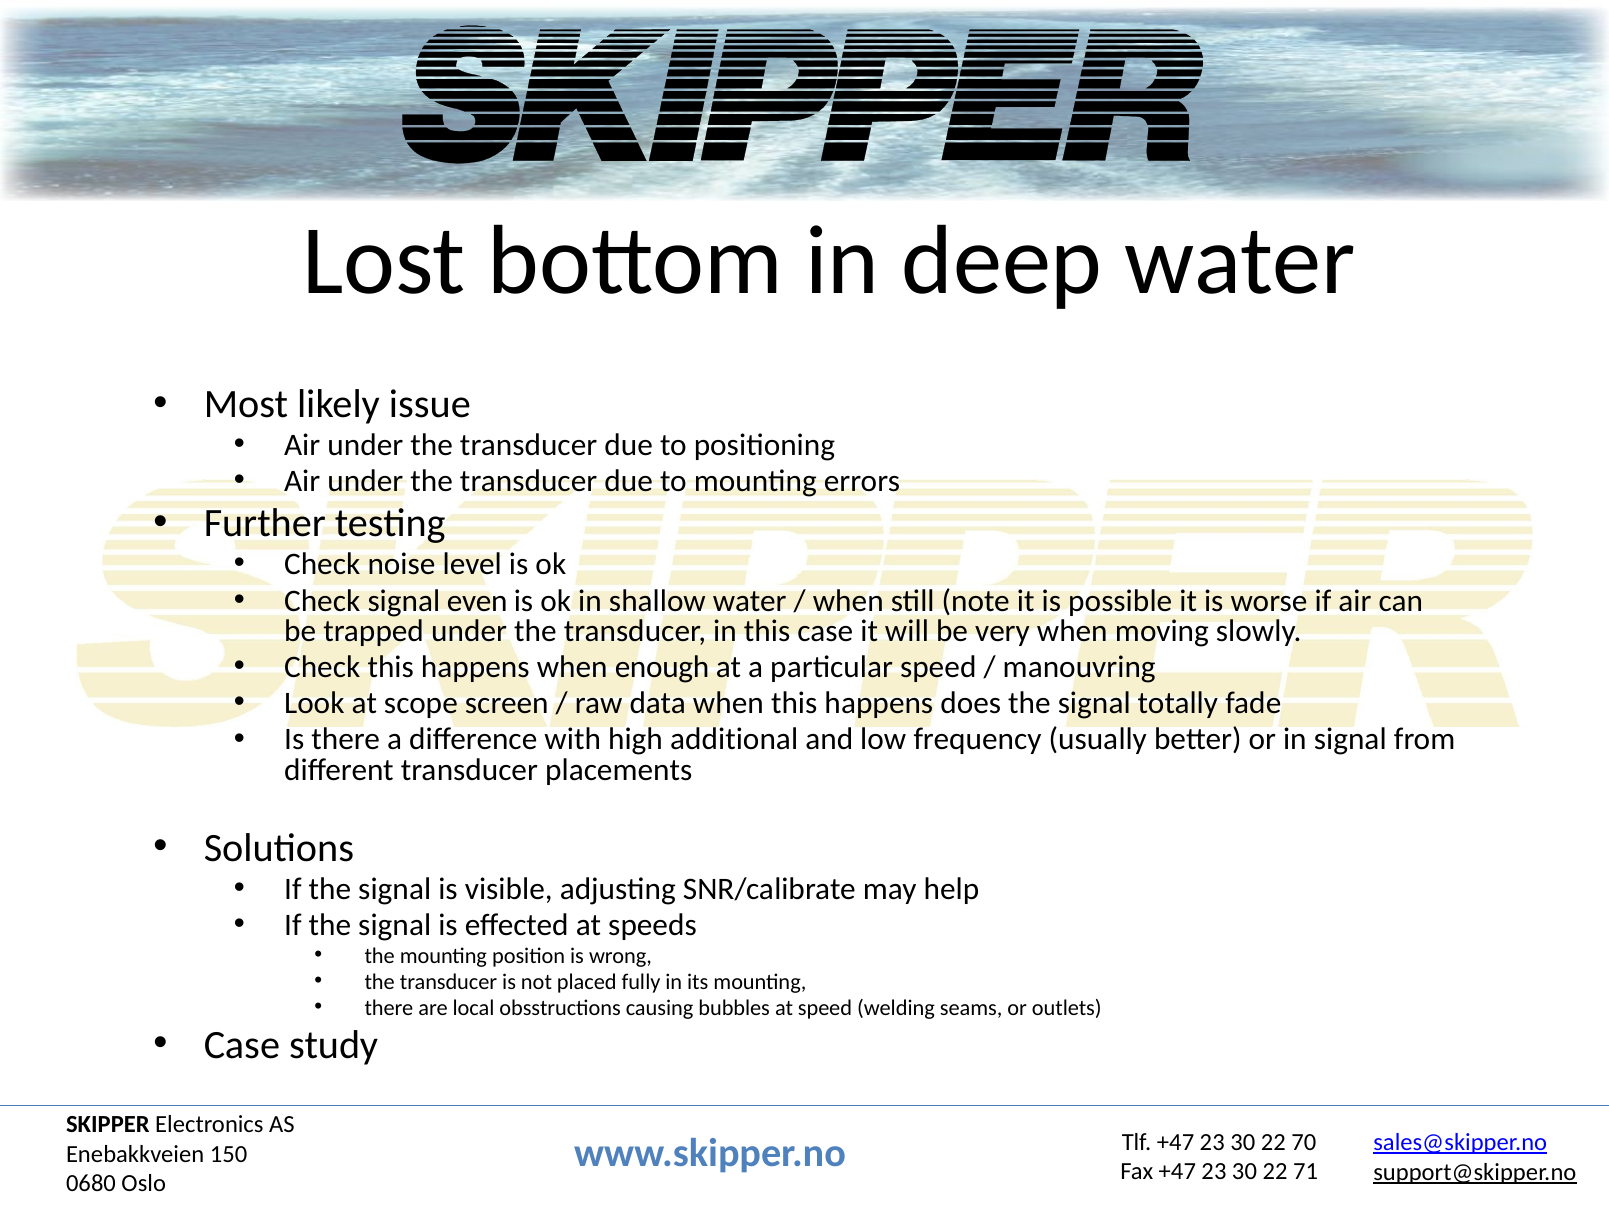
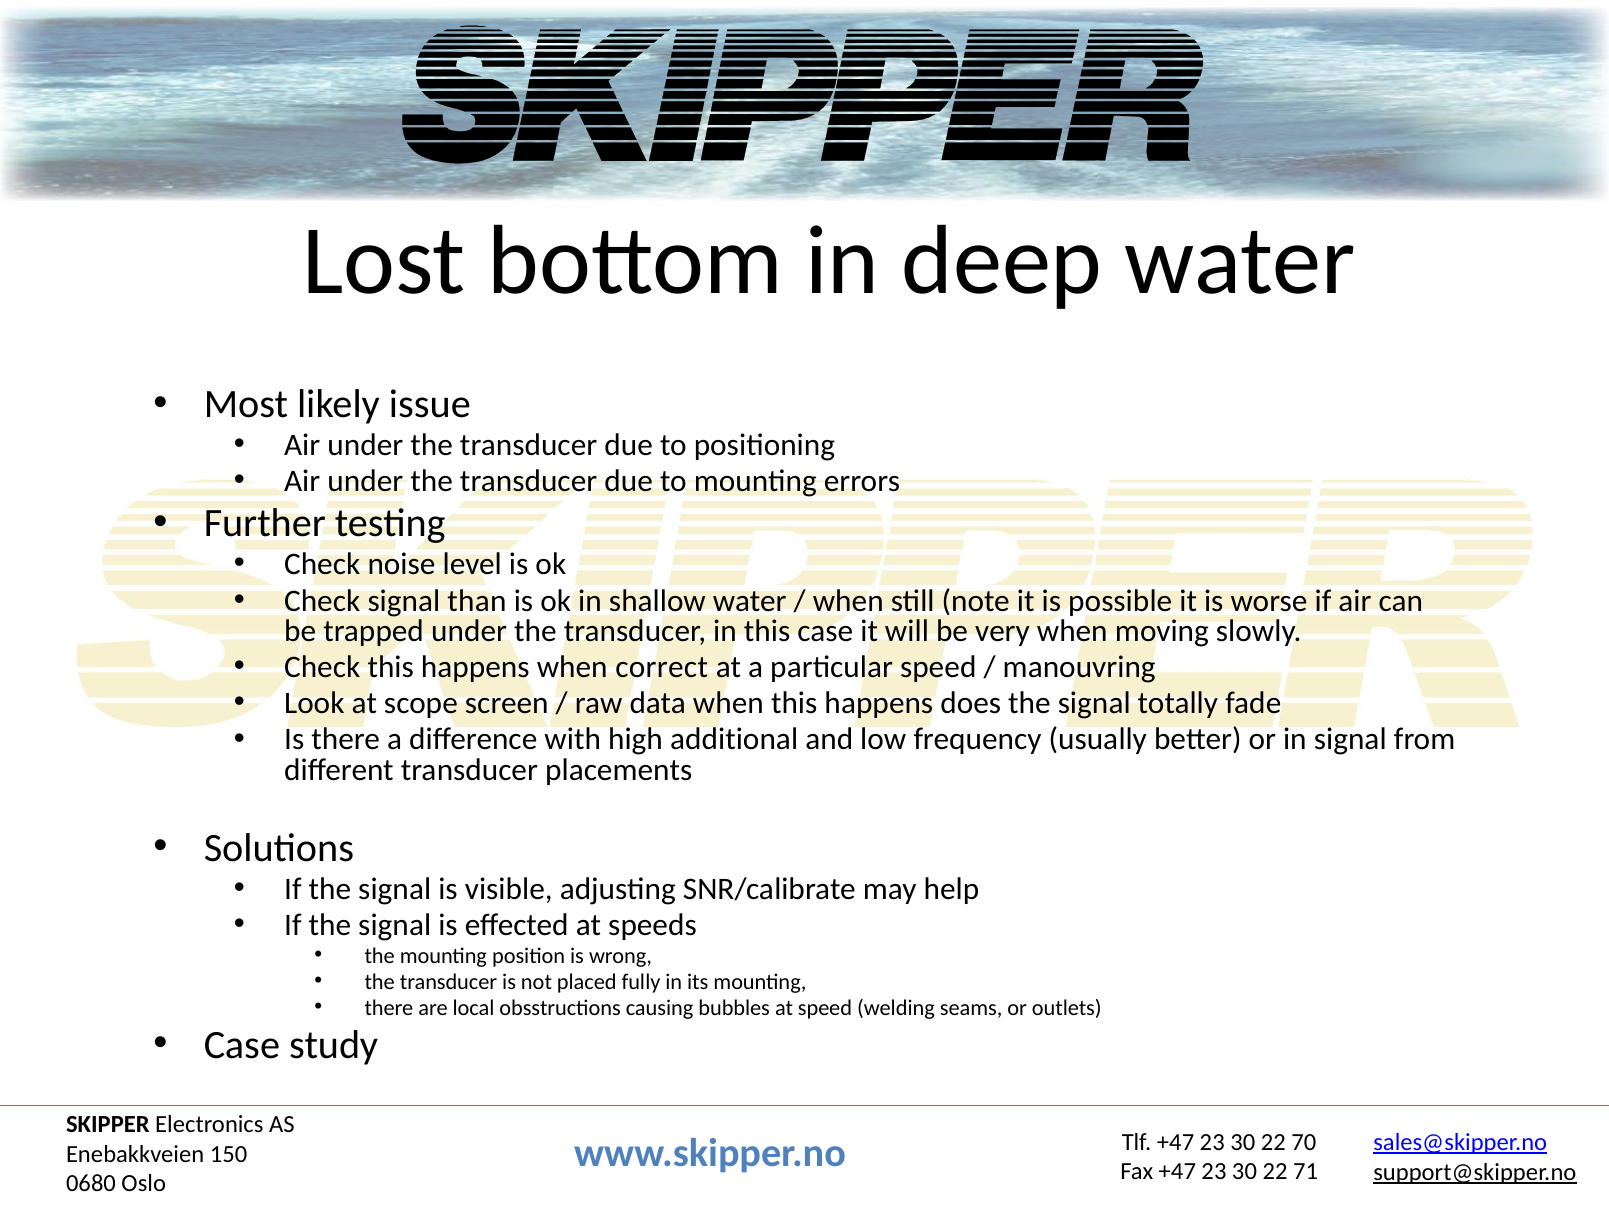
even: even -> than (477, 601)
enough: enough -> correct (662, 668)
